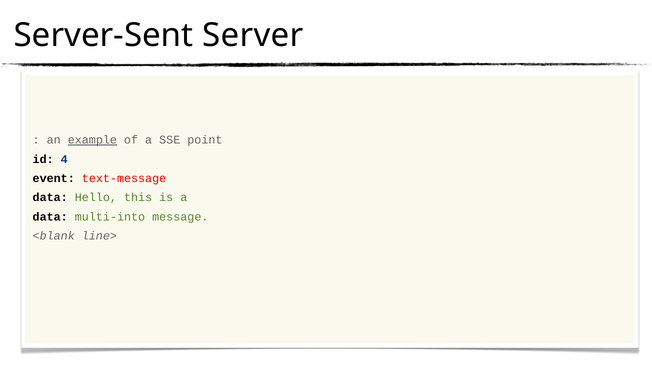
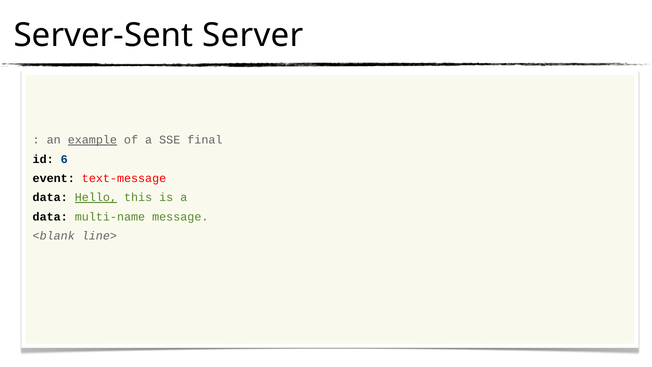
point: point -> final (205, 140)
4: 4 -> 6 (64, 159)
Hello underline: none -> present (96, 197)
multi-into: multi-into -> multi-name (110, 216)
